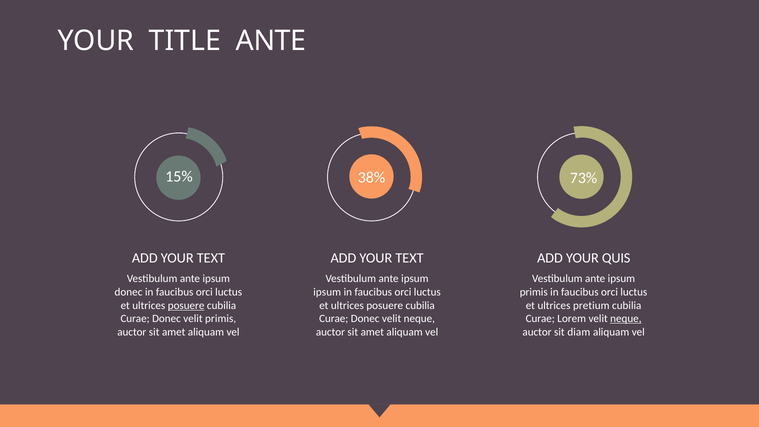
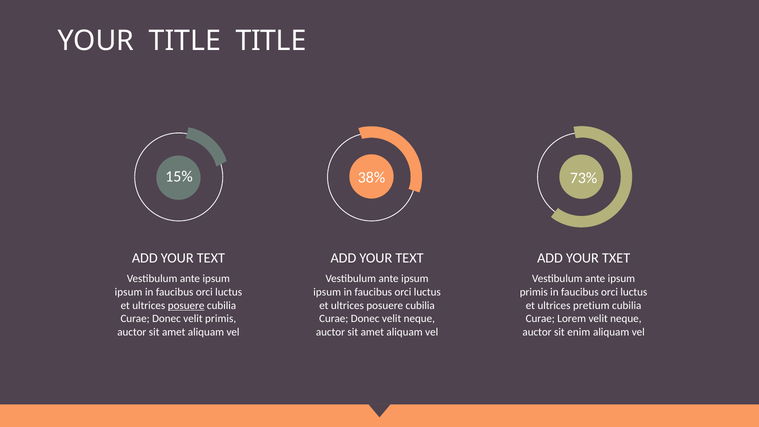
TITLE ANTE: ANTE -> TITLE (271, 41)
QUIS: QUIS -> TXET (616, 258)
donec: donec -> ipsum (129, 292)
neque underline: present -> none (626, 319)
diam: diam -> enim (579, 332)
